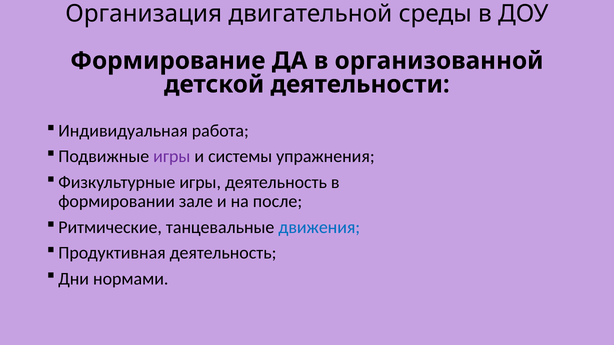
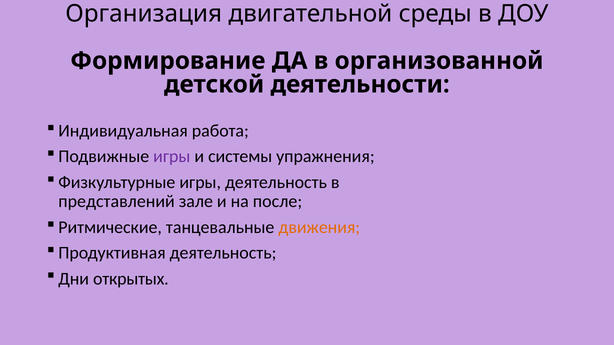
формировании: формировании -> представлений (117, 202)
движения colour: blue -> orange (319, 228)
нормами: нормами -> открытых (131, 279)
